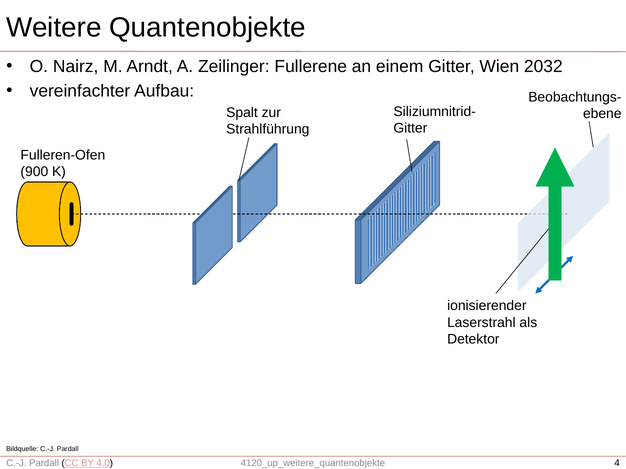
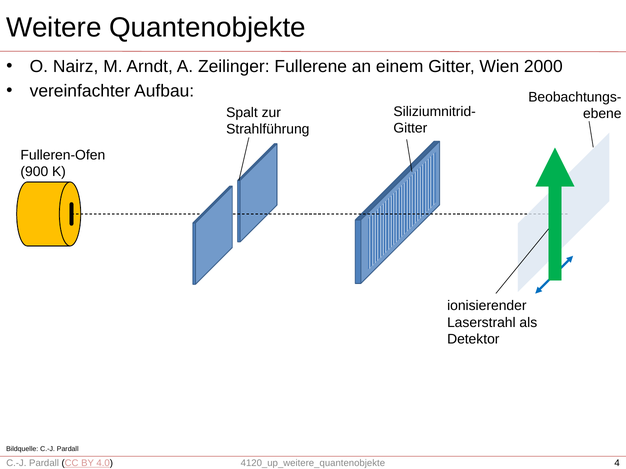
2032: 2032 -> 2000 (543, 67)
